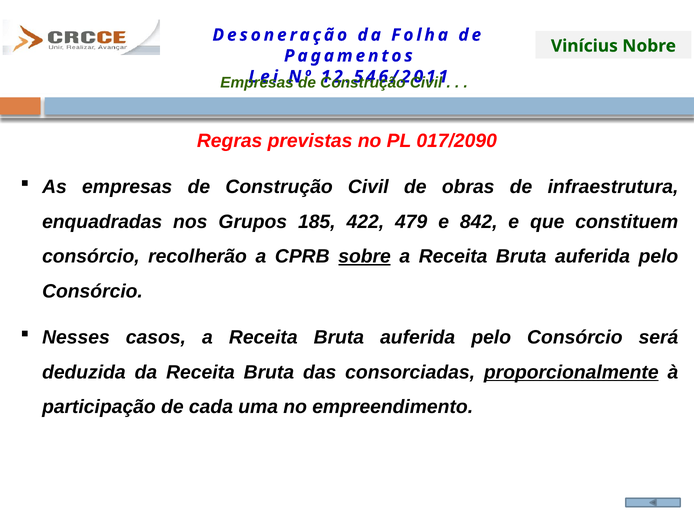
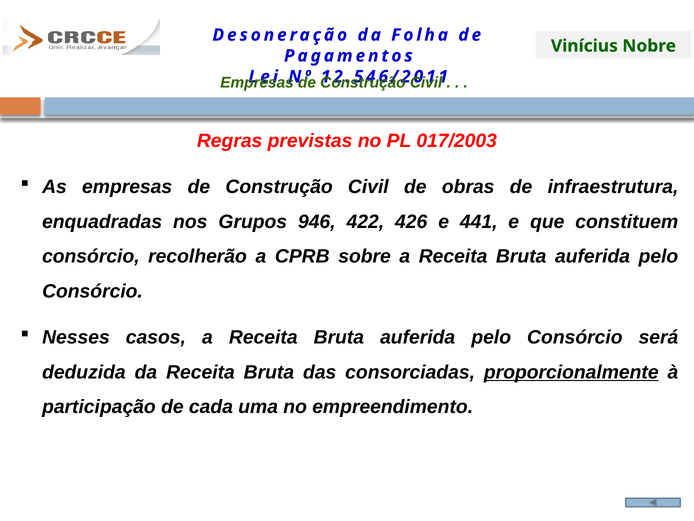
017/2090: 017/2090 -> 017/2003 (457, 141)
185: 185 -> 946 (317, 222)
479: 479 -> 426 (411, 222)
842: 842 -> 441 (479, 222)
sobre underline: present -> none (365, 256)
